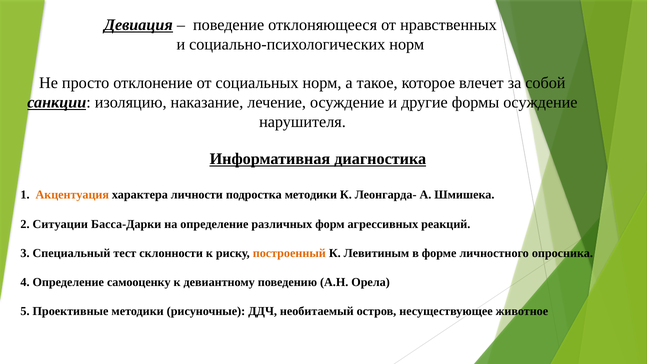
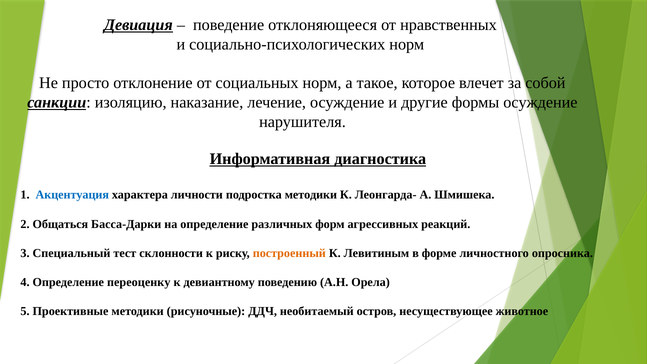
Акцентуация colour: orange -> blue (72, 195)
Ситуации: Ситуации -> Общаться (60, 224)
самооценку: самооценку -> переоценку (139, 282)
